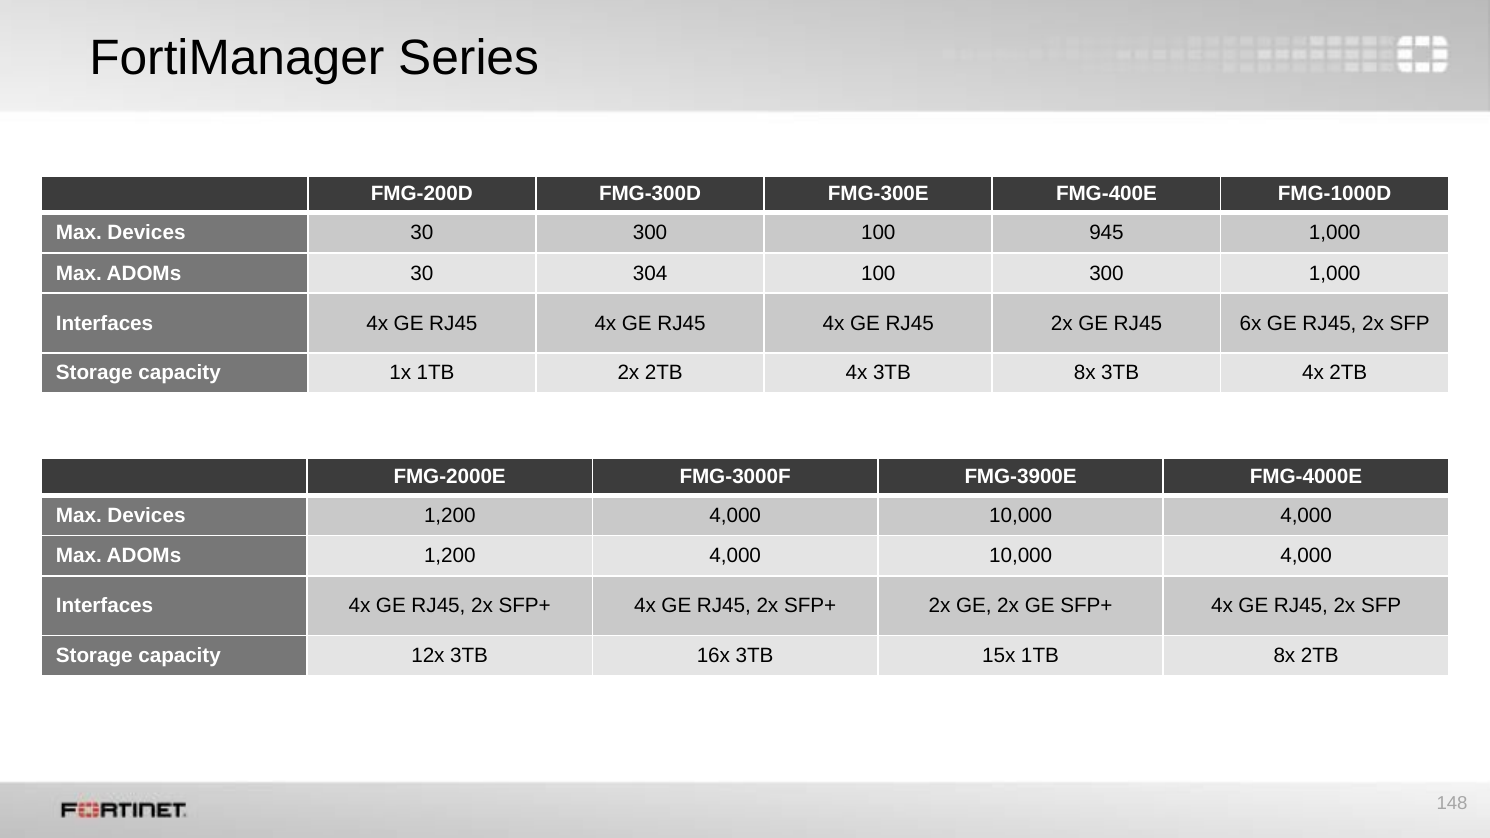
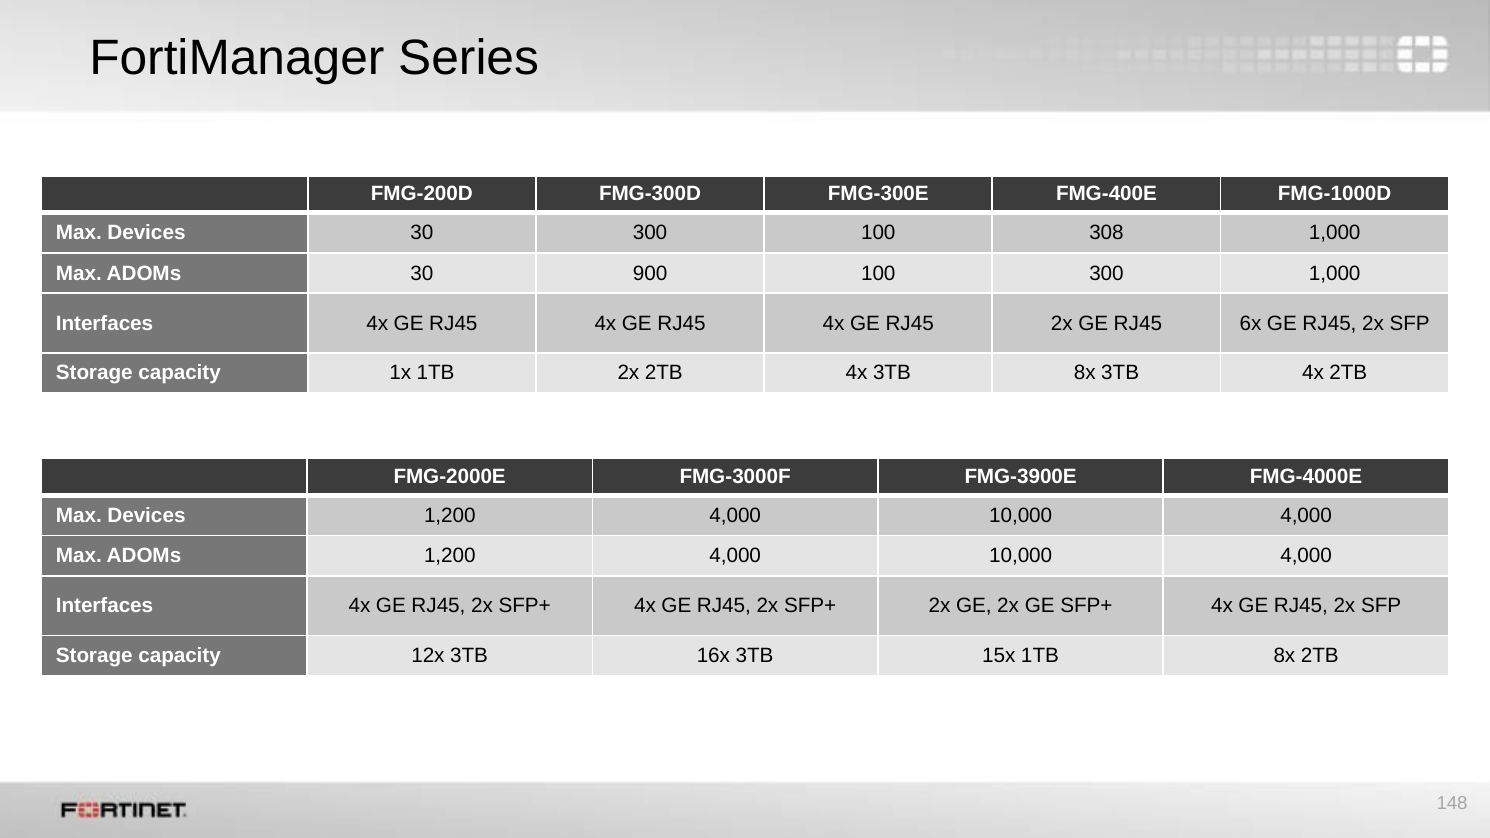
945: 945 -> 308 (1106, 233)
304: 304 -> 900 (650, 273)
